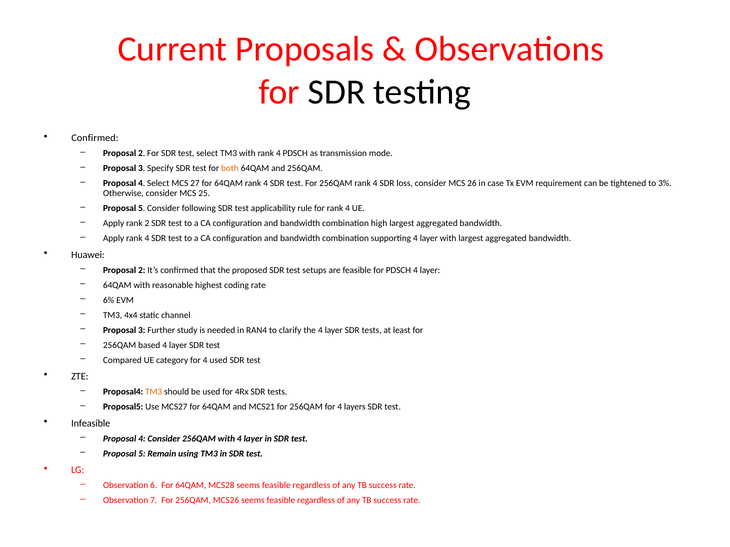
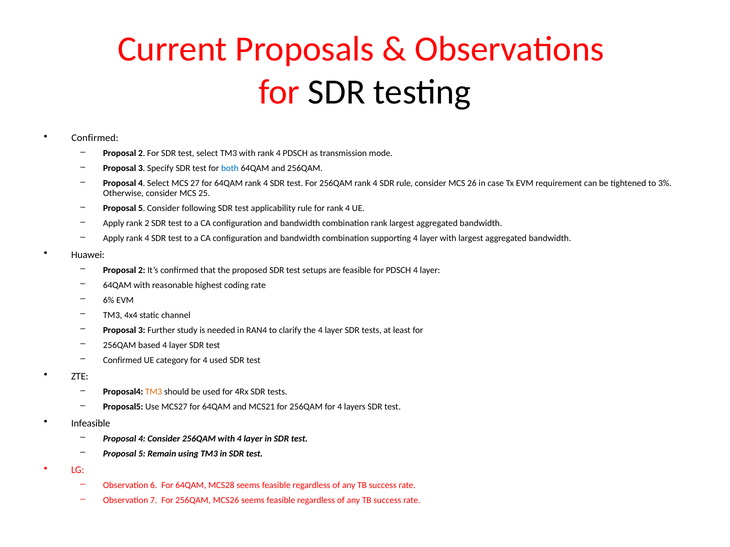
both colour: orange -> blue (230, 169)
SDR loss: loss -> rule (405, 184)
combination high: high -> rank (379, 224)
Compared: Compared -> Confirmed (122, 360)
